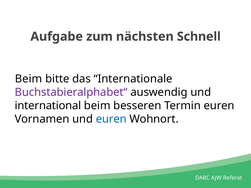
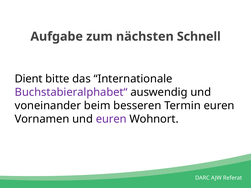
Beim: Beim -> Dient (29, 79)
international: international -> voneinander (48, 106)
euren colour: blue -> purple (111, 119)
